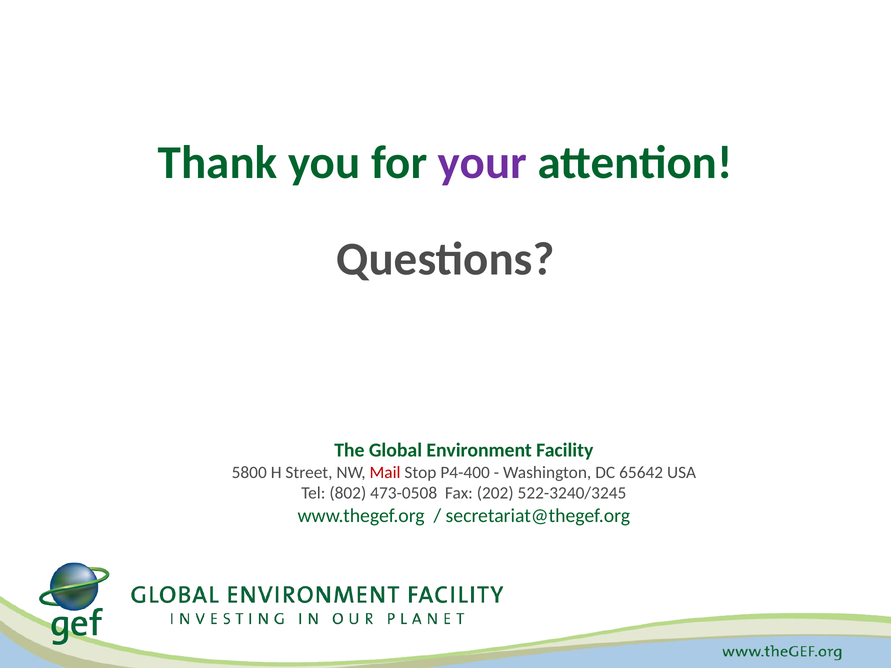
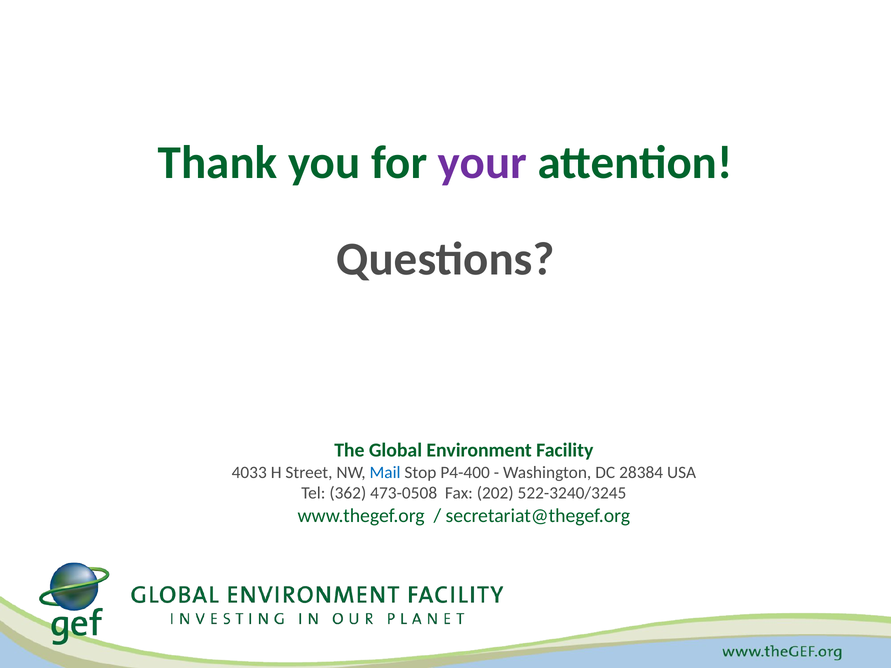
5800: 5800 -> 4033 (249, 473)
Mail colour: red -> blue (385, 473)
65642: 65642 -> 28384 (641, 473)
802: 802 -> 362 (348, 493)
